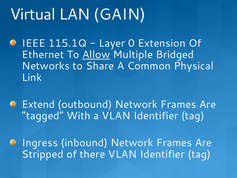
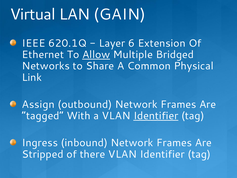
115.1Q: 115.1Q -> 620.1Q (67, 43)
0: 0 -> 6 (131, 43)
Extend: Extend -> Assign (38, 104)
Identifier underline: none -> present (156, 116)
